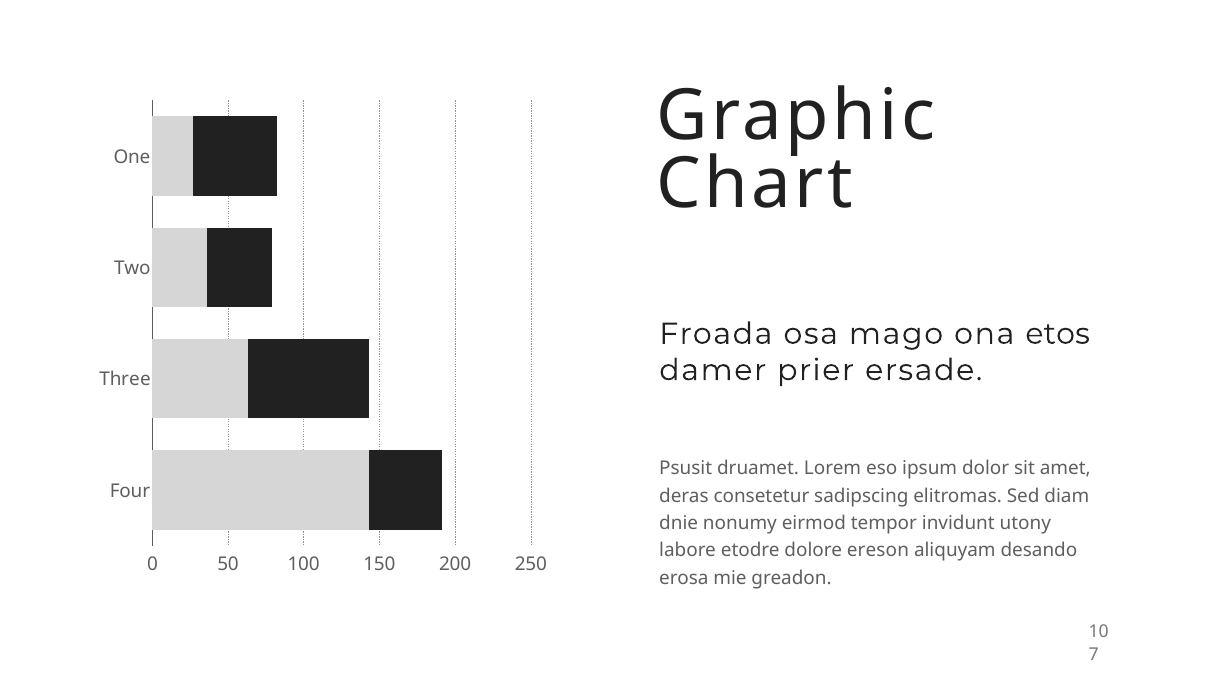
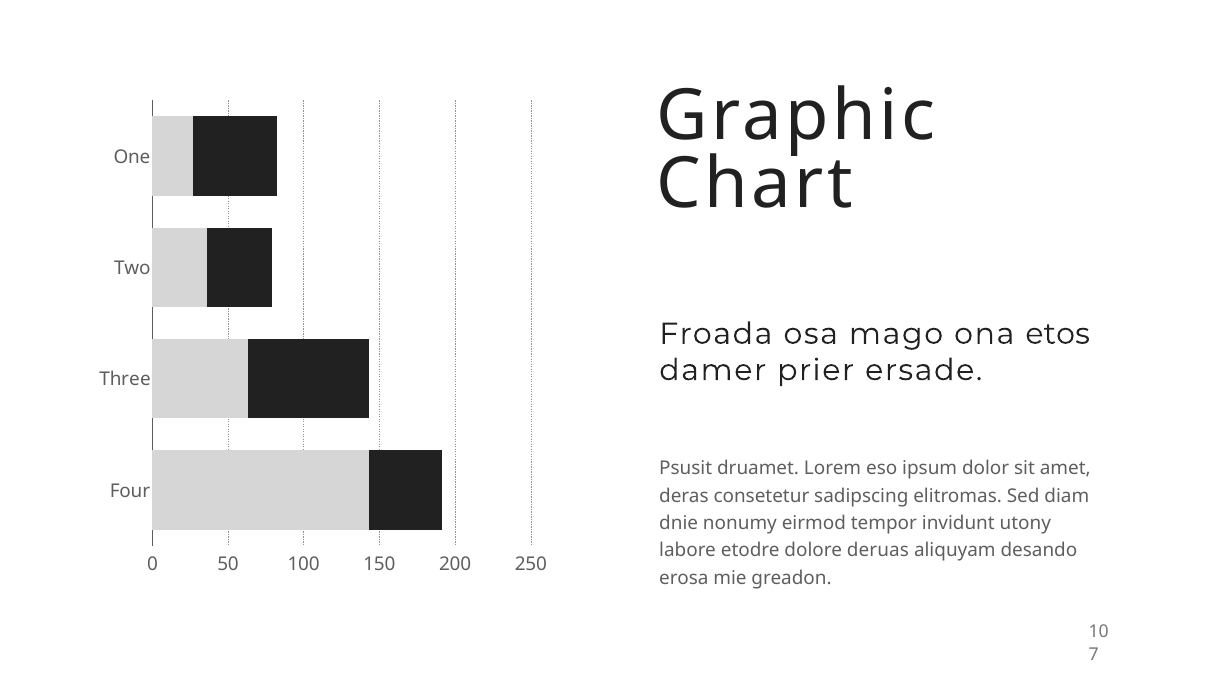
ereson: ereson -> deruas (878, 550)
